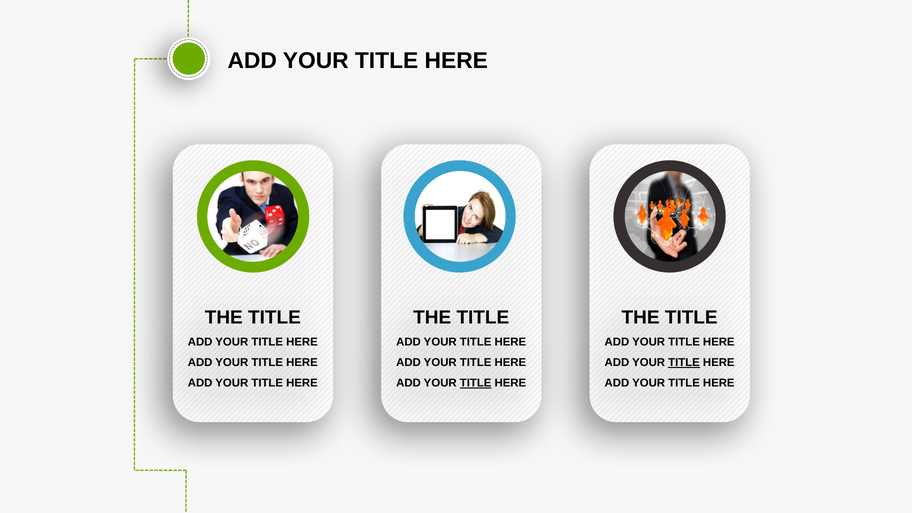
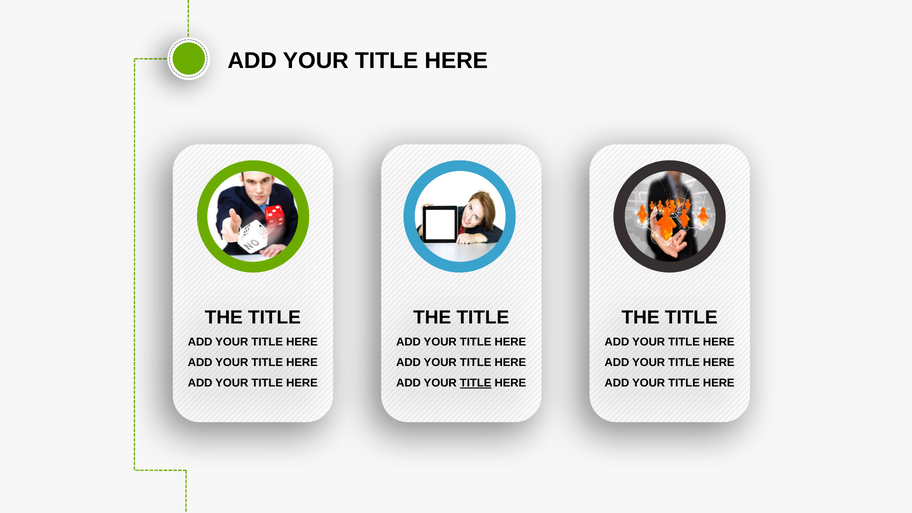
TITLE underline: present -> none (684, 363)
